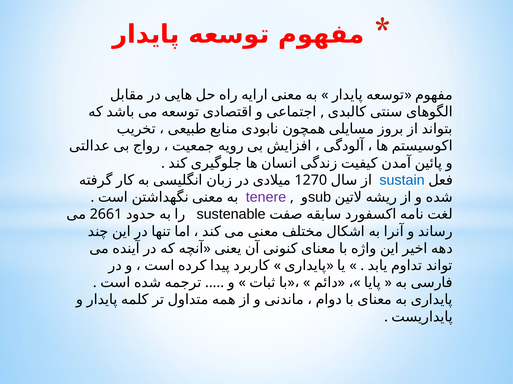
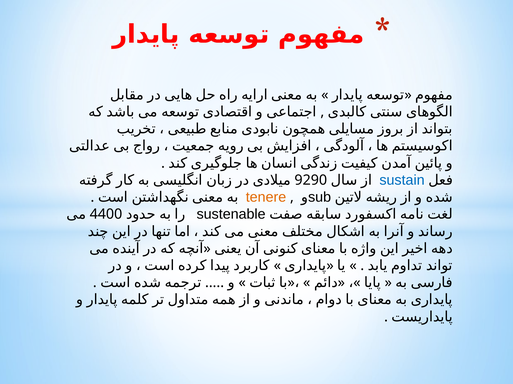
1270: 1270 -> 9290 (311, 180)
tenere colour: purple -> orange (266, 198)
2661: 2661 -> 4400 (106, 215)
